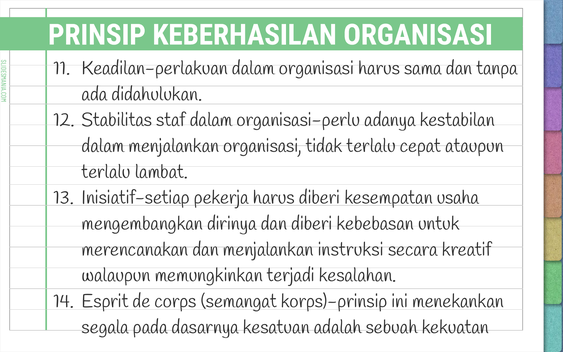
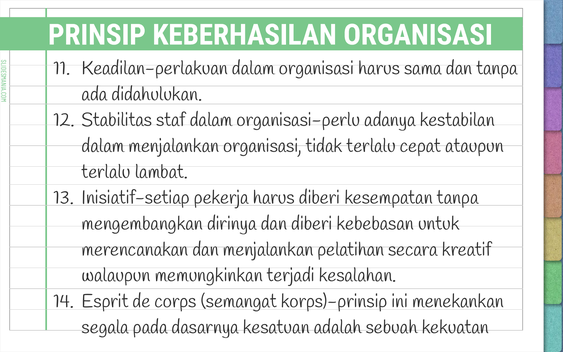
kesempatan usaha: usaha -> tanpa (458, 198)
instruksi: instruksi -> pelatihan (351, 249)
